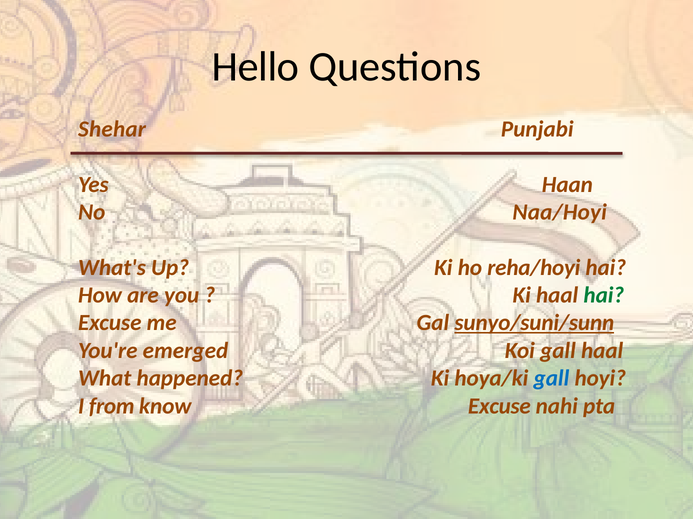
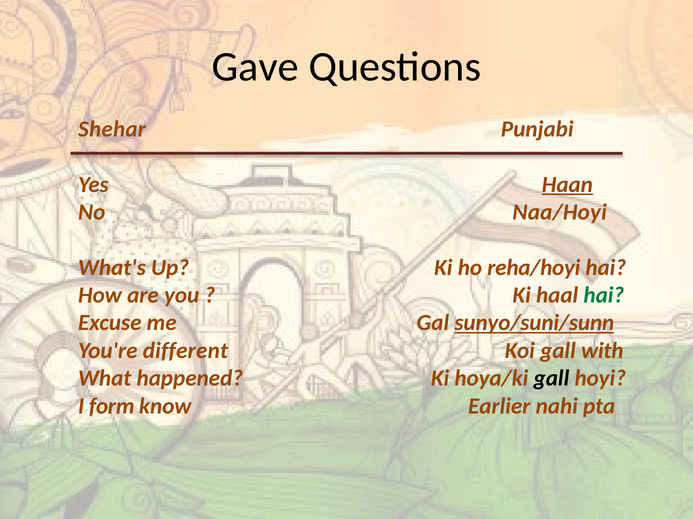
Hello: Hello -> Gave (255, 67)
Haan underline: none -> present (567, 185)
emerged: emerged -> different (185, 351)
gall haal: haal -> with (602, 351)
gall colour: blue -> black (551, 379)
from: from -> form (112, 407)
know Excuse: Excuse -> Earlier (499, 407)
